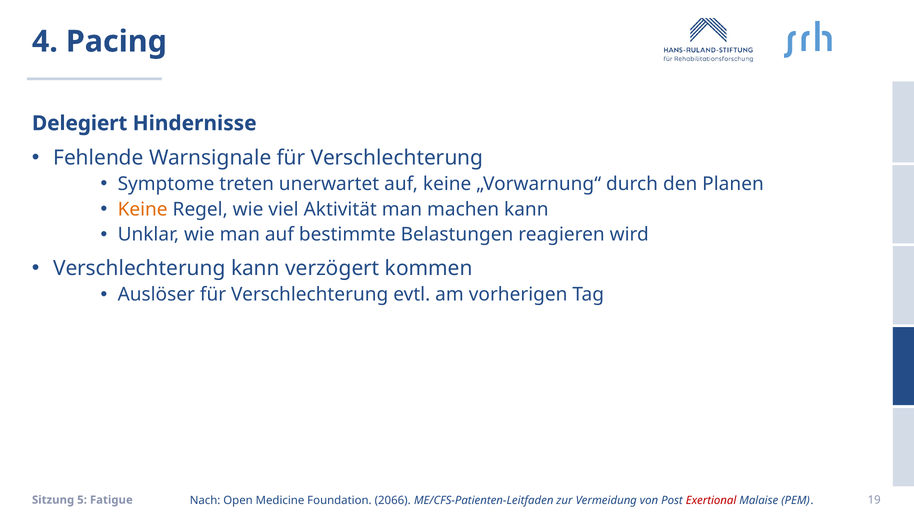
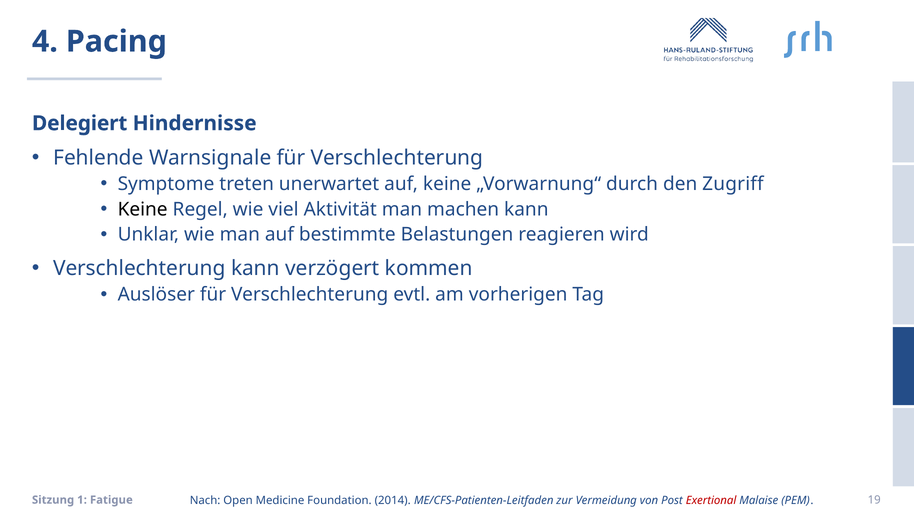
Planen: Planen -> Zugriff (733, 184)
Keine colour: orange -> black (143, 209)
2066: 2066 -> 2014 (393, 501)
5: 5 -> 1 (82, 500)
